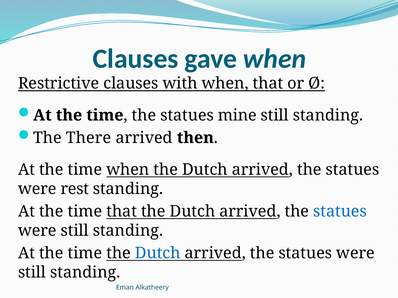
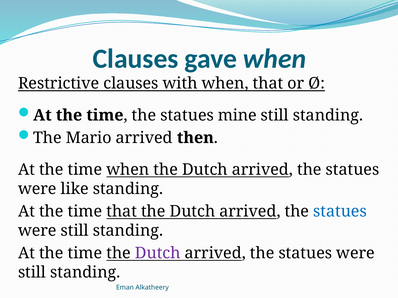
There: There -> Mario (89, 138)
rest: rest -> like (75, 189)
Dutch colour: blue -> purple (158, 253)
